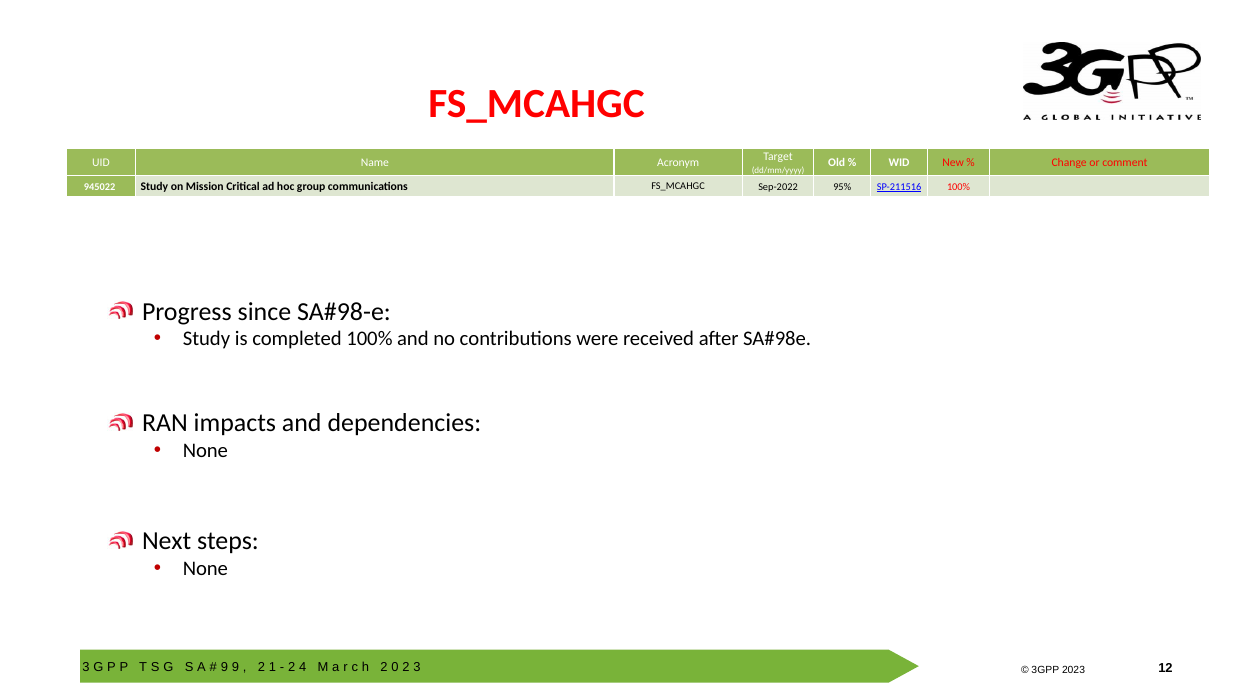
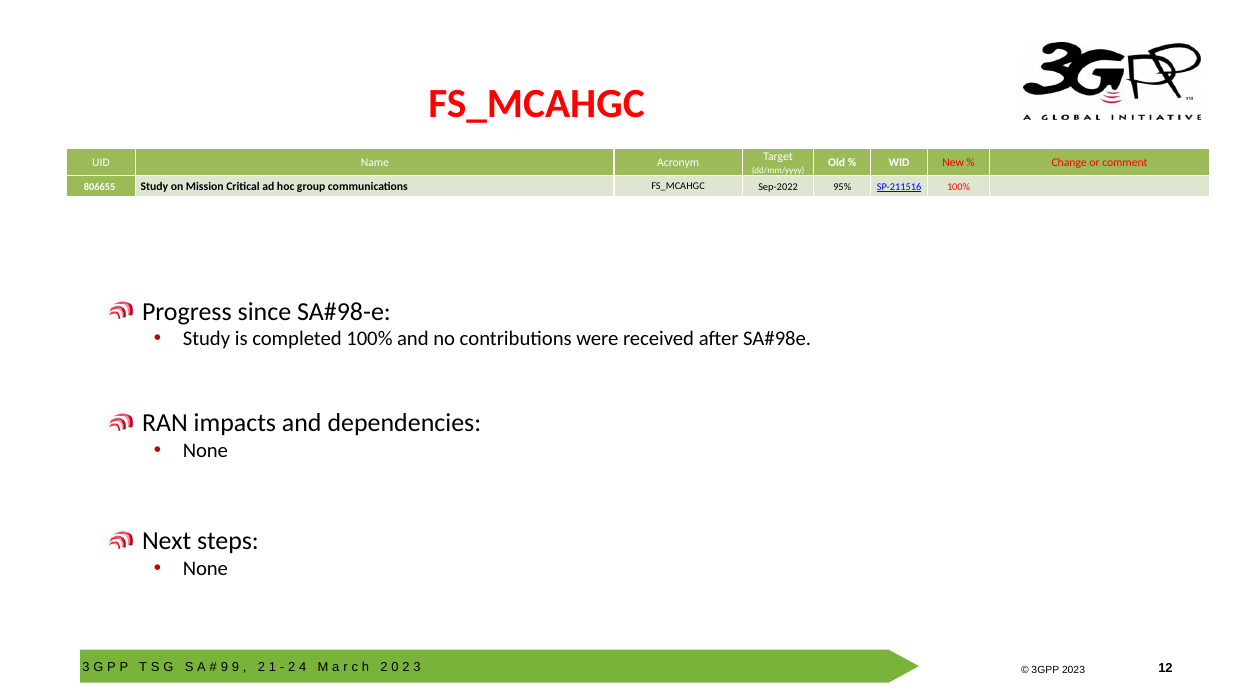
945022: 945022 -> 806655 (100, 187)
